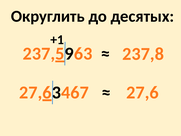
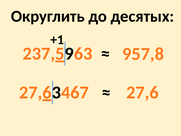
237,8: 237,8 -> 957,8 (143, 54)
